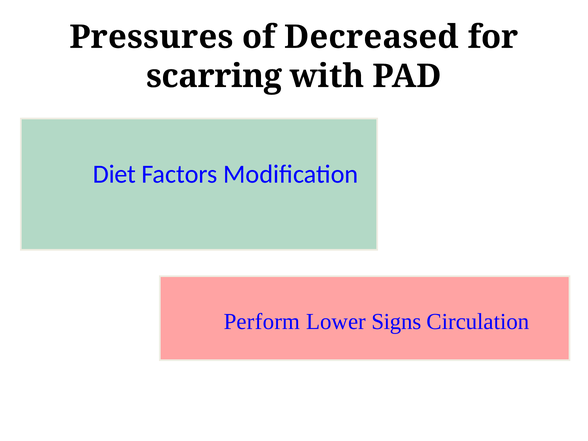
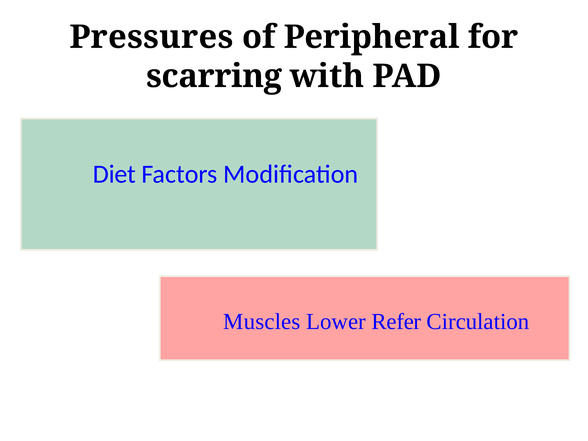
Decreased: Decreased -> Peripheral (372, 37)
Perform: Perform -> Muscles (262, 322)
Signs: Signs -> Refer (396, 322)
